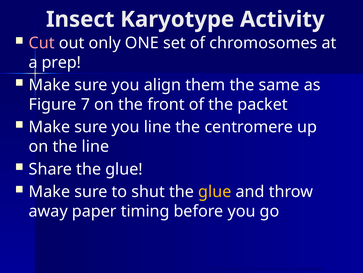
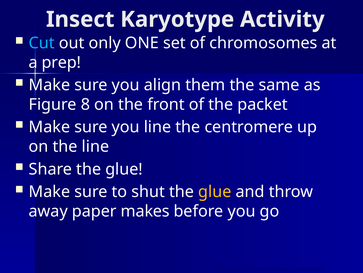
Cut colour: pink -> light blue (42, 43)
7: 7 -> 8 (85, 104)
timing: timing -> makes (145, 211)
